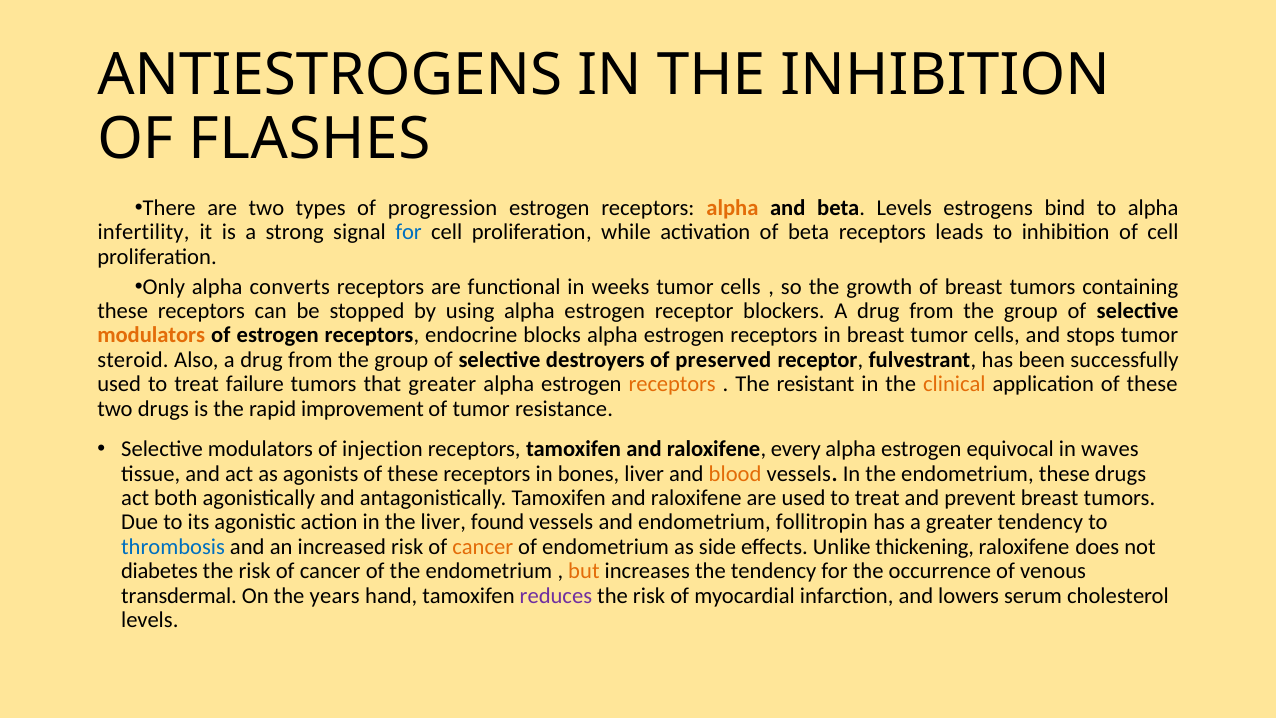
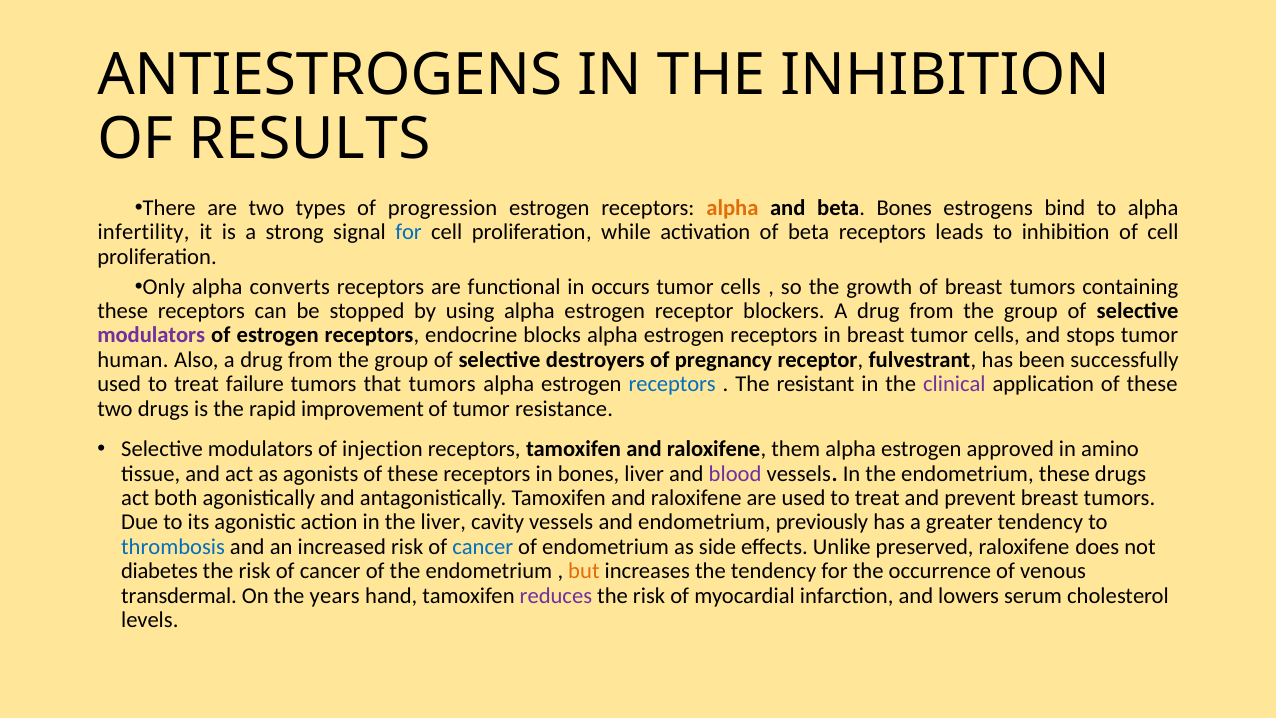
FLASHES: FLASHES -> RESULTS (309, 139)
beta Levels: Levels -> Bones (904, 208)
weeks: weeks -> occurs (621, 286)
modulators colour: orange -> purple (151, 335)
steroid: steroid -> human (133, 360)
preserved: preserved -> pregnancy (723, 360)
that greater: greater -> tumors (442, 384)
receptors colour: orange -> blue (672, 384)
clinical colour: orange -> purple (954, 384)
every: every -> them (796, 449)
equivocal: equivocal -> approved (1010, 449)
waves: waves -> amino (1110, 449)
blood colour: orange -> purple (735, 473)
found: found -> cavity (498, 522)
follitropin: follitropin -> previously (822, 522)
cancer colour: orange -> blue (483, 547)
thickening: thickening -> preserved (925, 547)
